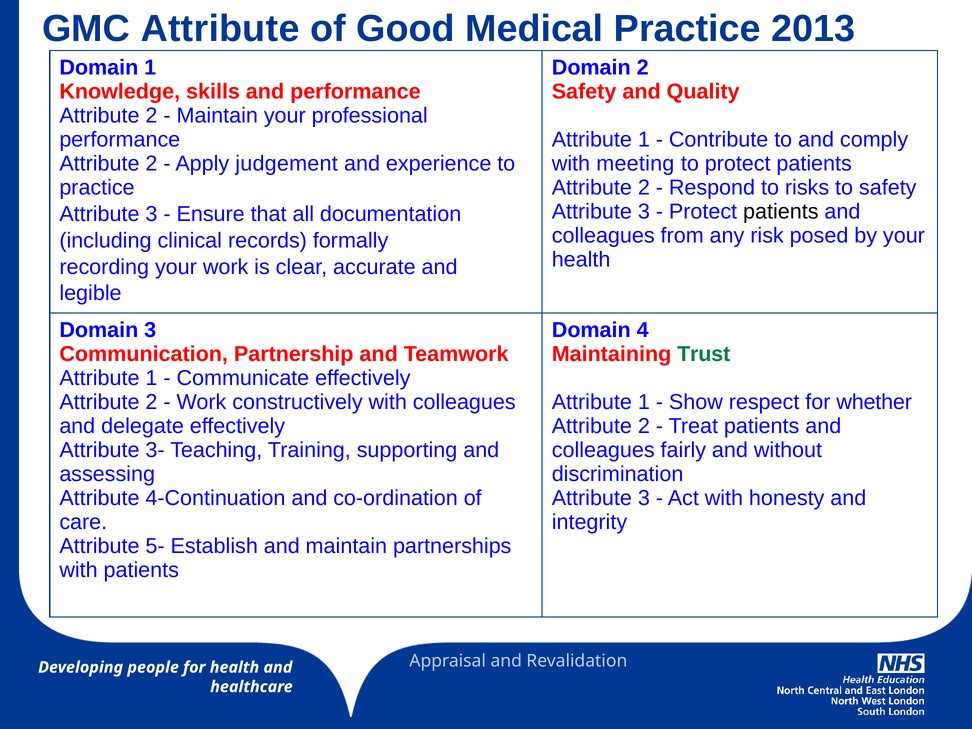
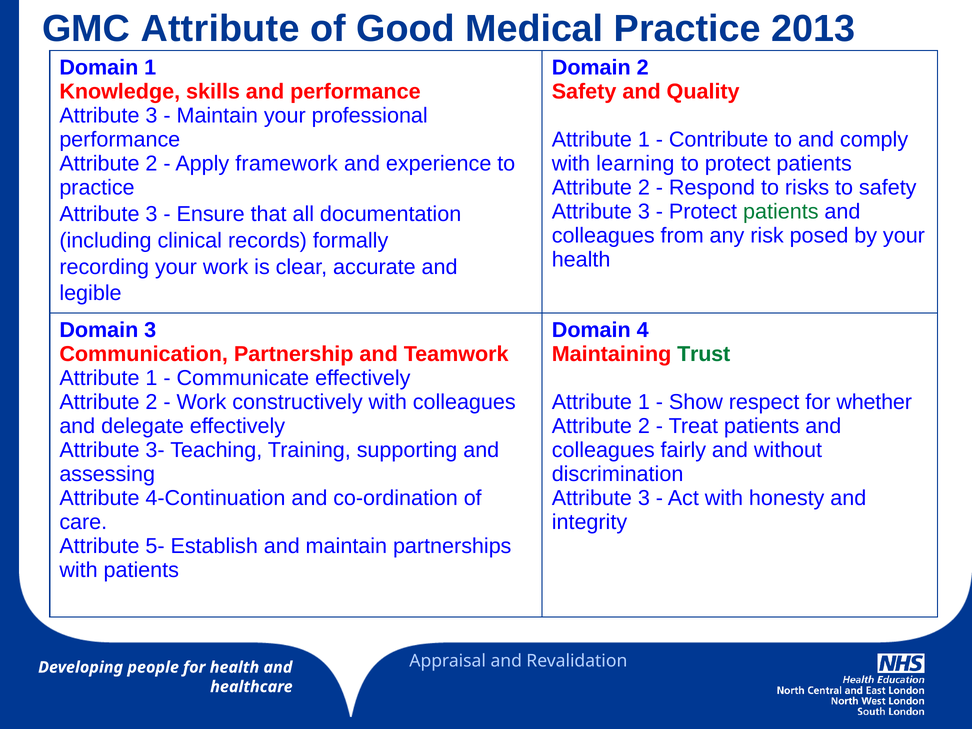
2: 2 -> 3 (151, 116)
judgement: judgement -> framework (287, 164)
meeting: meeting -> learning (635, 164)
patients colour: black -> green (781, 212)
